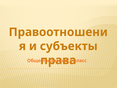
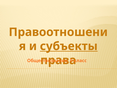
субъекты underline: none -> present (69, 46)
